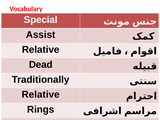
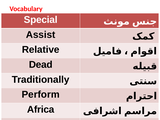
Relative: Relative -> Perform (41, 94)
Rings: Rings -> Africa (41, 109)
